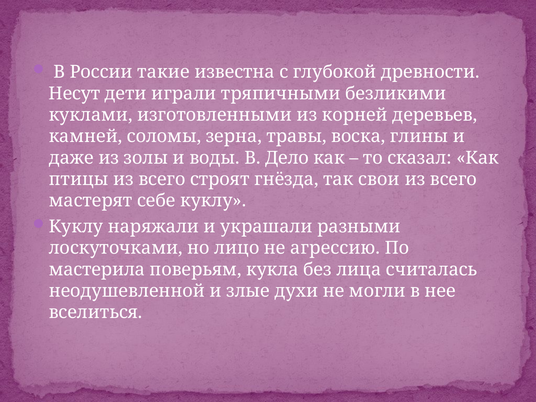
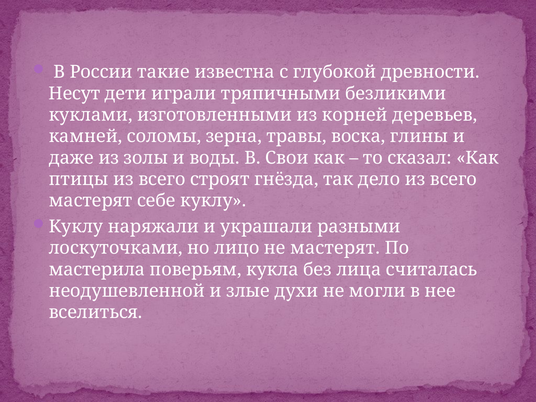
Дело: Дело -> Свои (287, 158)
свои: свои -> дело (379, 179)
не агрессию: агрессию -> мастерят (335, 248)
